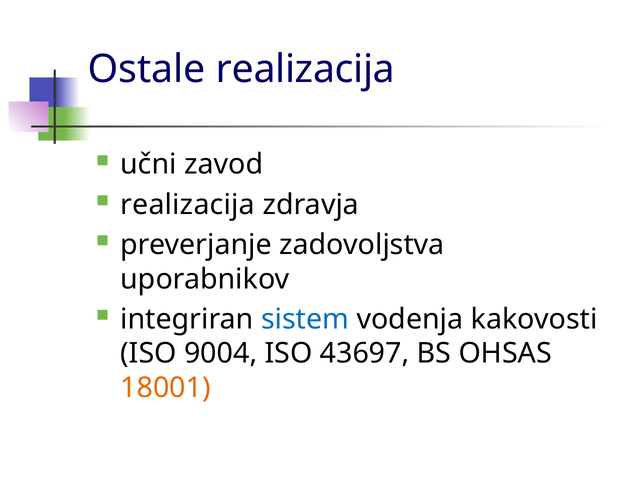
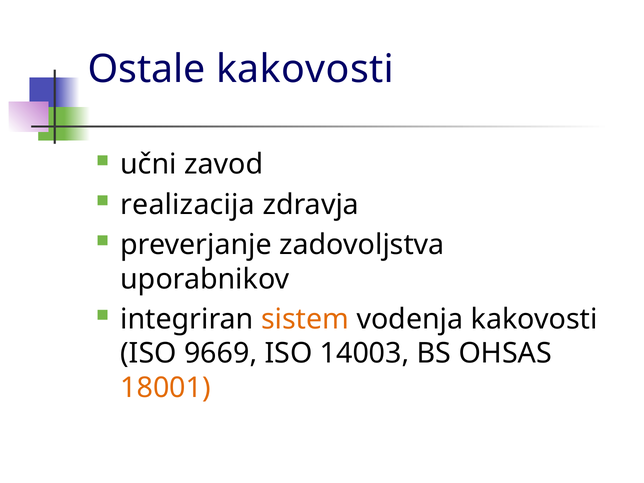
Ostale realizacija: realizacija -> kakovosti (305, 69)
sistem colour: blue -> orange (305, 319)
9004: 9004 -> 9669 (221, 354)
43697: 43697 -> 14003 (365, 354)
